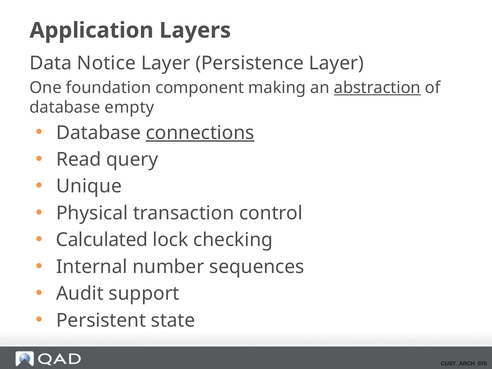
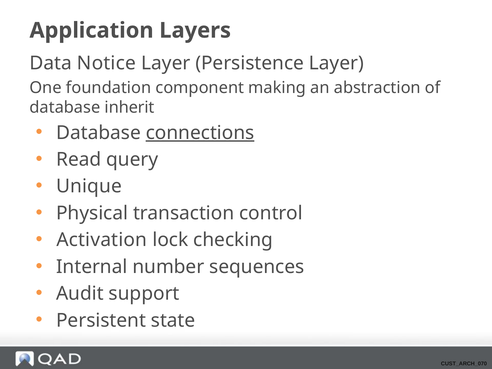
abstraction underline: present -> none (377, 88)
empty: empty -> inherit (130, 107)
Calculated: Calculated -> Activation (102, 240)
